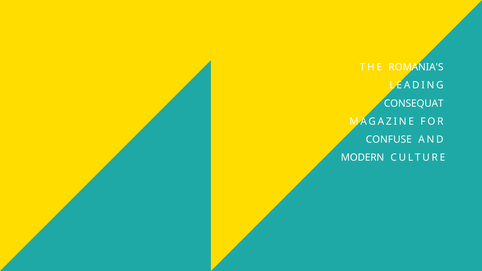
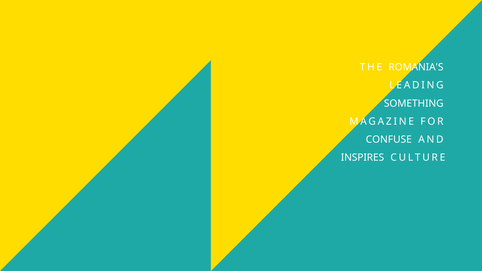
CONSEQUAT: CONSEQUAT -> SOMETHING (414, 103)
MODERN: MODERN -> INSPIRES (362, 158)
